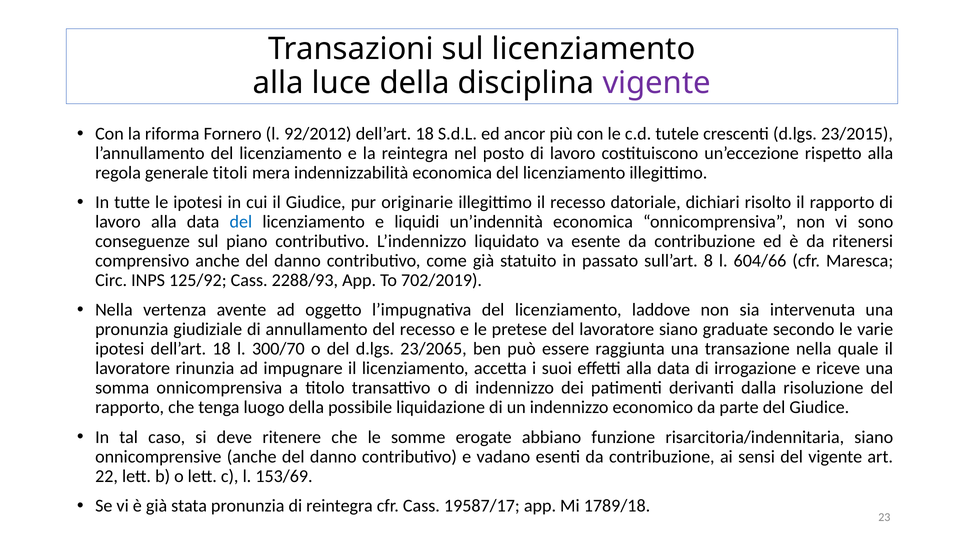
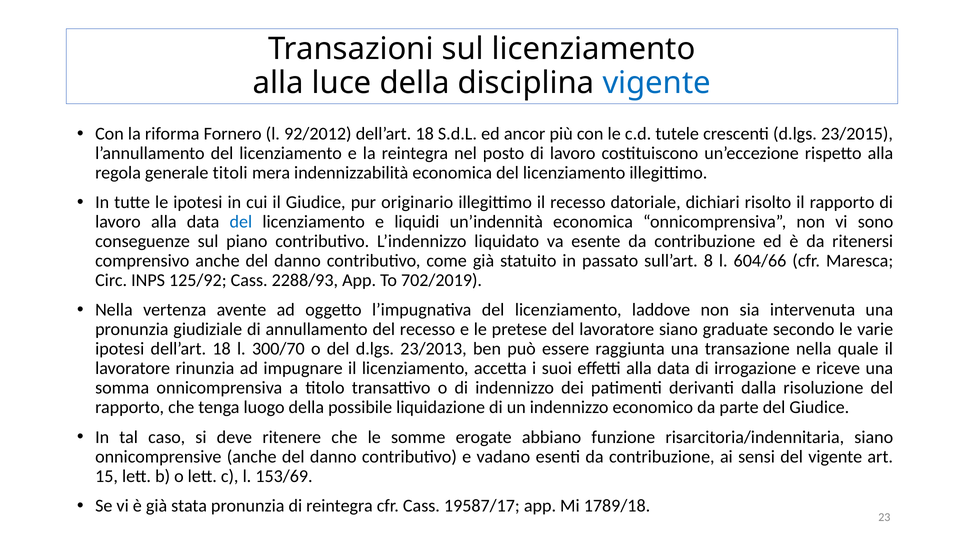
vigente colour: purple -> blue (657, 83)
originarie: originarie -> originario (417, 202)
23/2065: 23/2065 -> 23/2013 (434, 349)
22: 22 -> 15 (107, 476)
